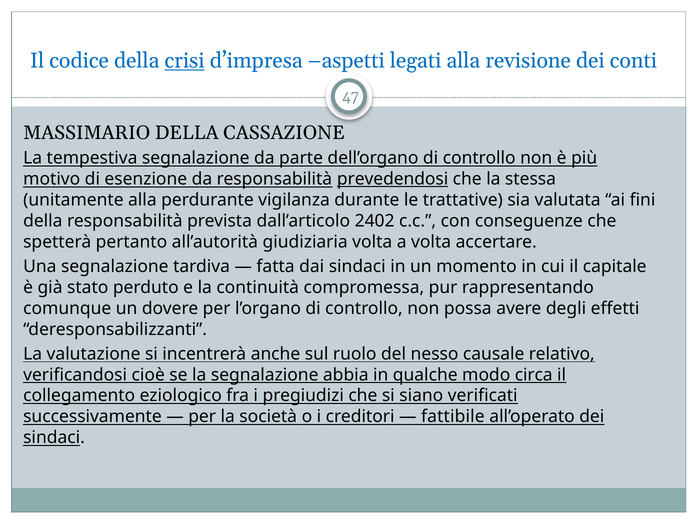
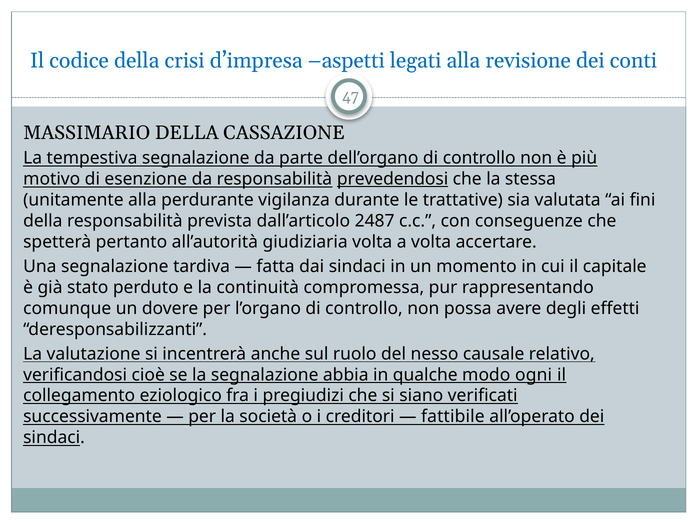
crisi underline: present -> none (185, 61)
2402: 2402 -> 2487 (375, 221)
circa: circa -> ogni (534, 374)
